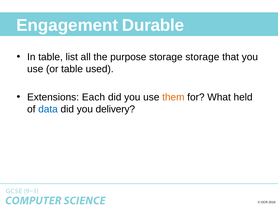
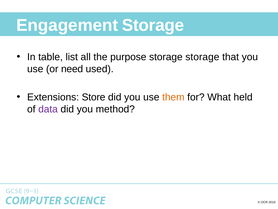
Engagement Durable: Durable -> Storage (153, 25)
or table: table -> need (72, 69)
Each: Each -> Store (94, 97)
data colour: blue -> purple (48, 109)
delivery: delivery -> method (115, 109)
